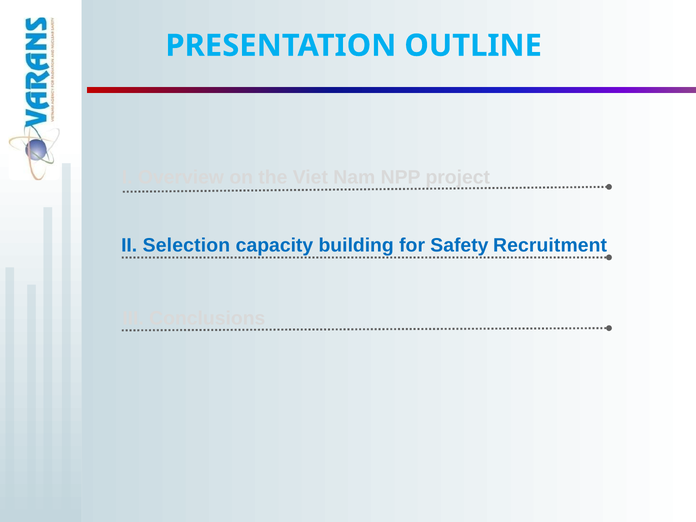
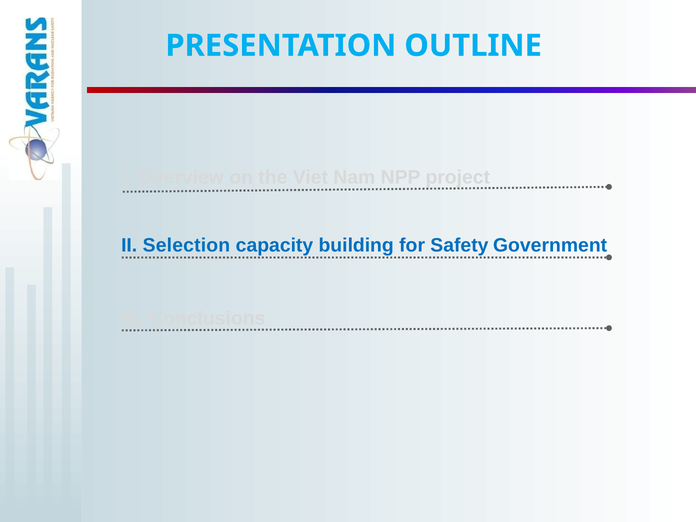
Recruitment: Recruitment -> Government (550, 246)
